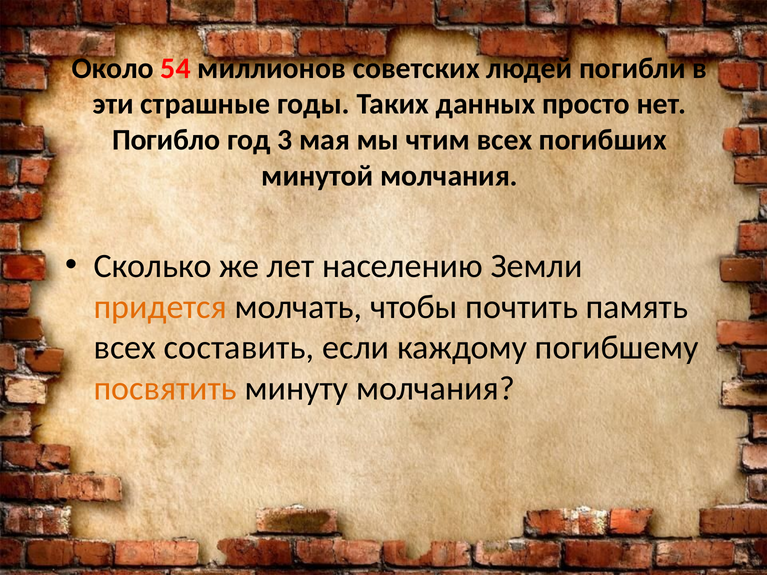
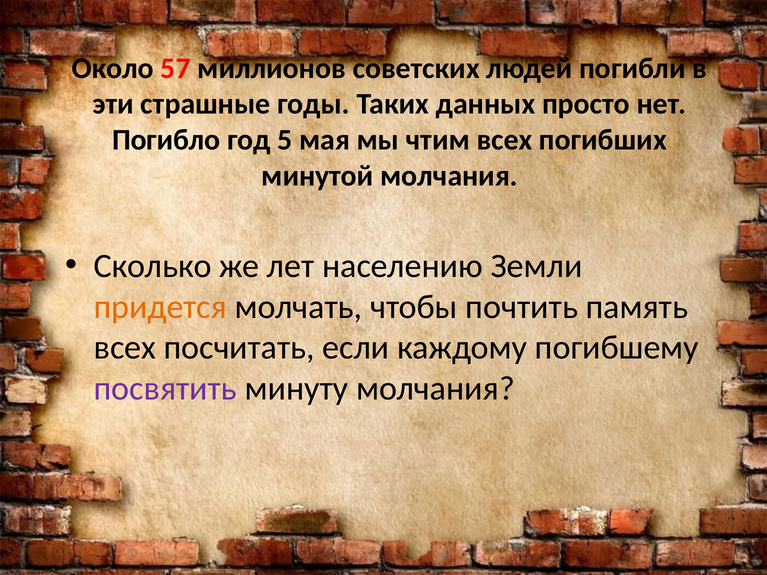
54: 54 -> 57 (176, 68)
3: 3 -> 5 (285, 140)
составить: составить -> посчитать (239, 348)
посвятить colour: orange -> purple (165, 389)
